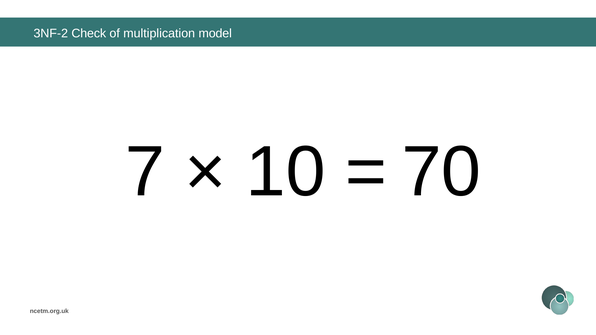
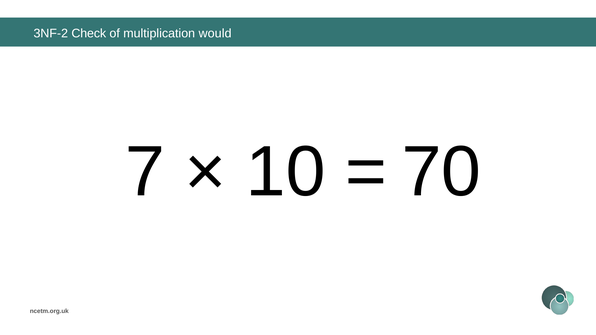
model: model -> would (215, 33)
